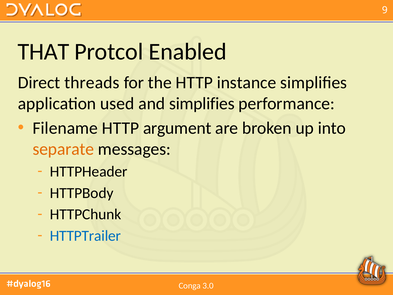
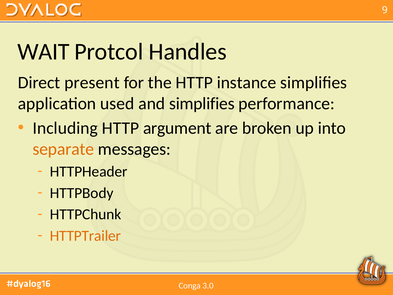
THAT: THAT -> WAIT (43, 52)
Enabled: Enabled -> Handles (188, 52)
threads: threads -> present (92, 82)
Filename: Filename -> Including (65, 128)
HTTPTrailer colour: blue -> orange (85, 236)
